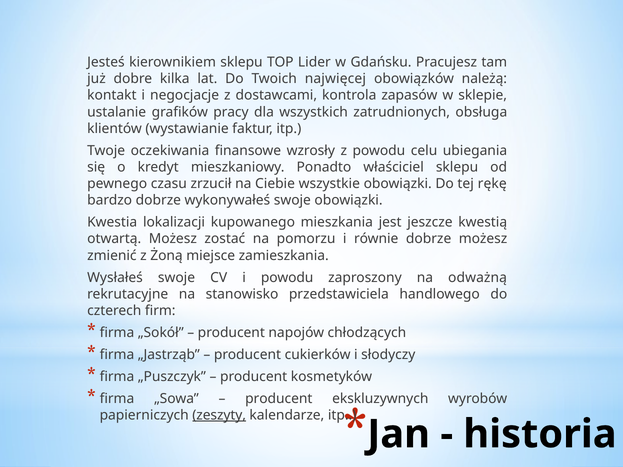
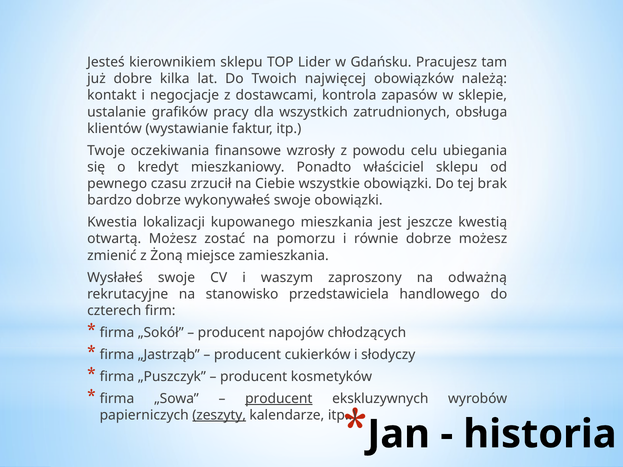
rękę: rękę -> brak (492, 184)
i powodu: powodu -> waszym (287, 278)
producent underline: none -> present (279, 399)
